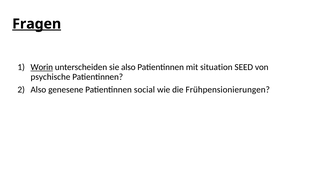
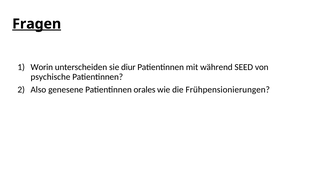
Worin underline: present -> none (42, 67)
sie also: also -> diur (128, 67)
situation: situation -> während (216, 67)
social: social -> orales (145, 90)
